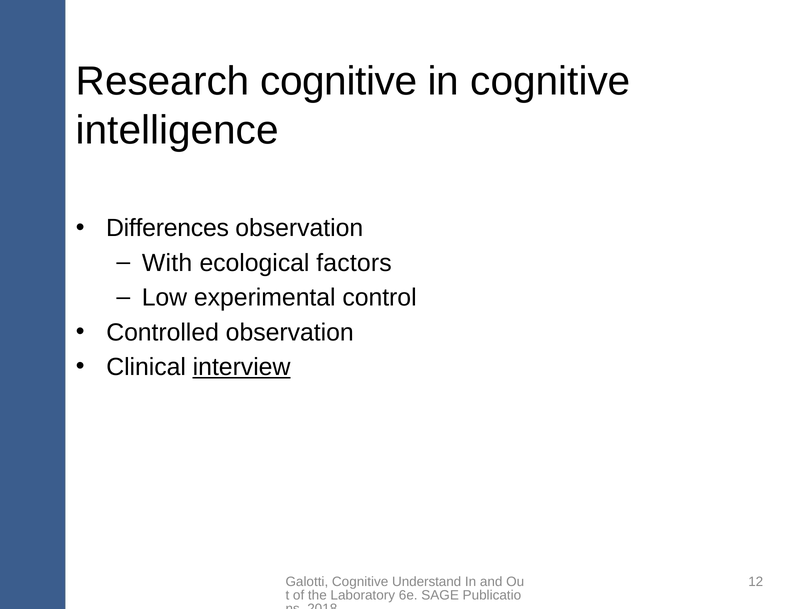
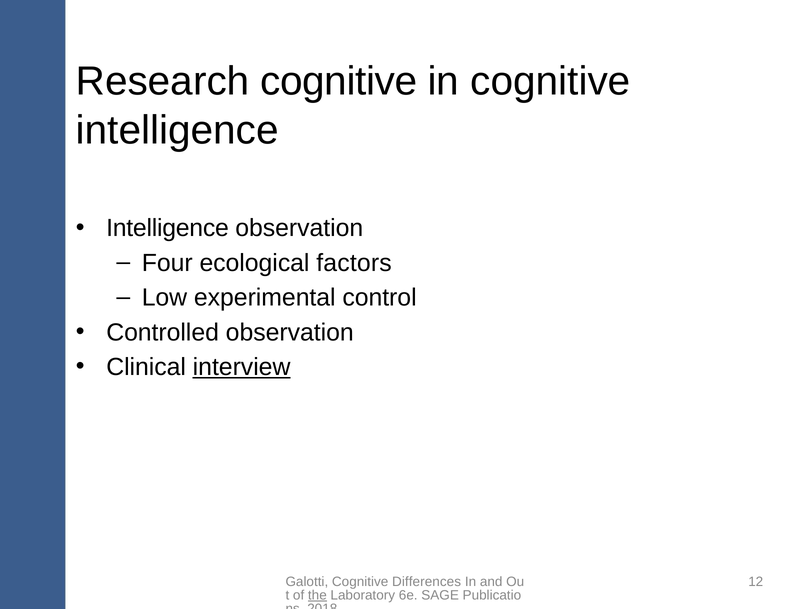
Differences: Differences -> Intelligence (168, 228)
With: With -> Four (167, 263)
Understand: Understand -> Differences (427, 582)
the underline: none -> present (317, 595)
